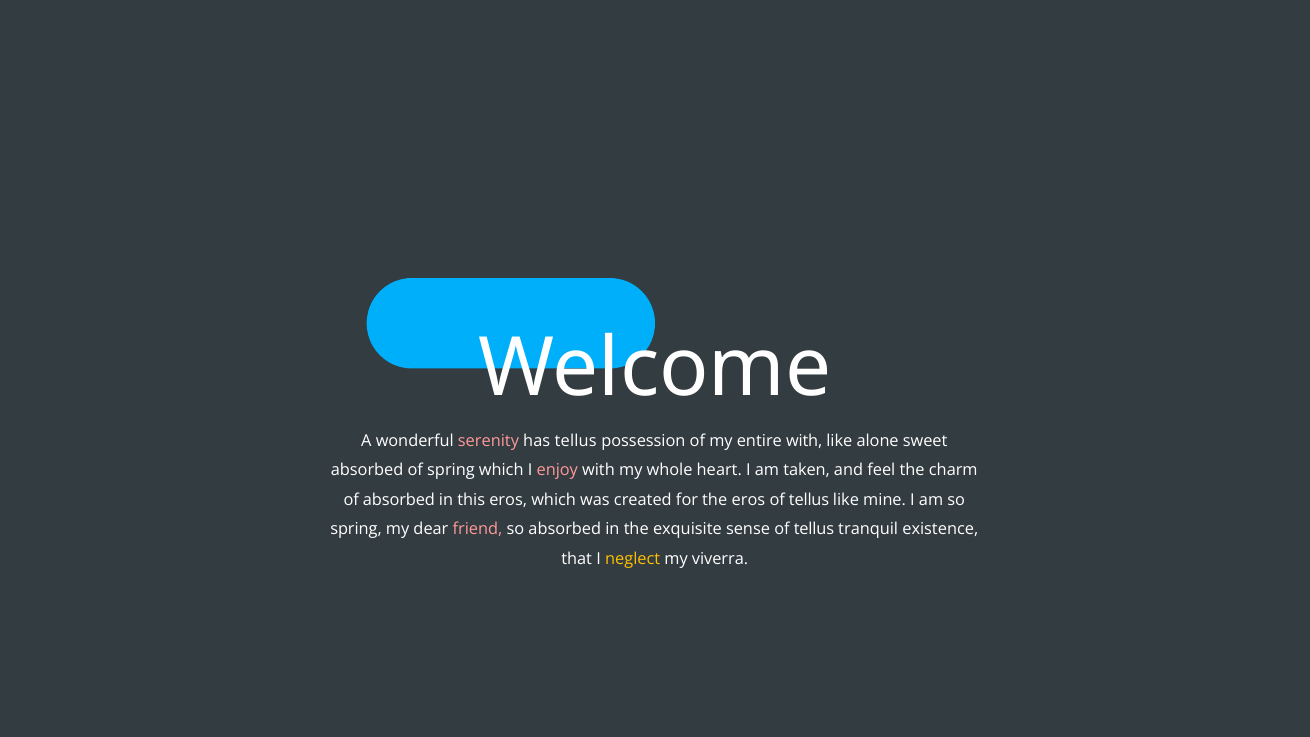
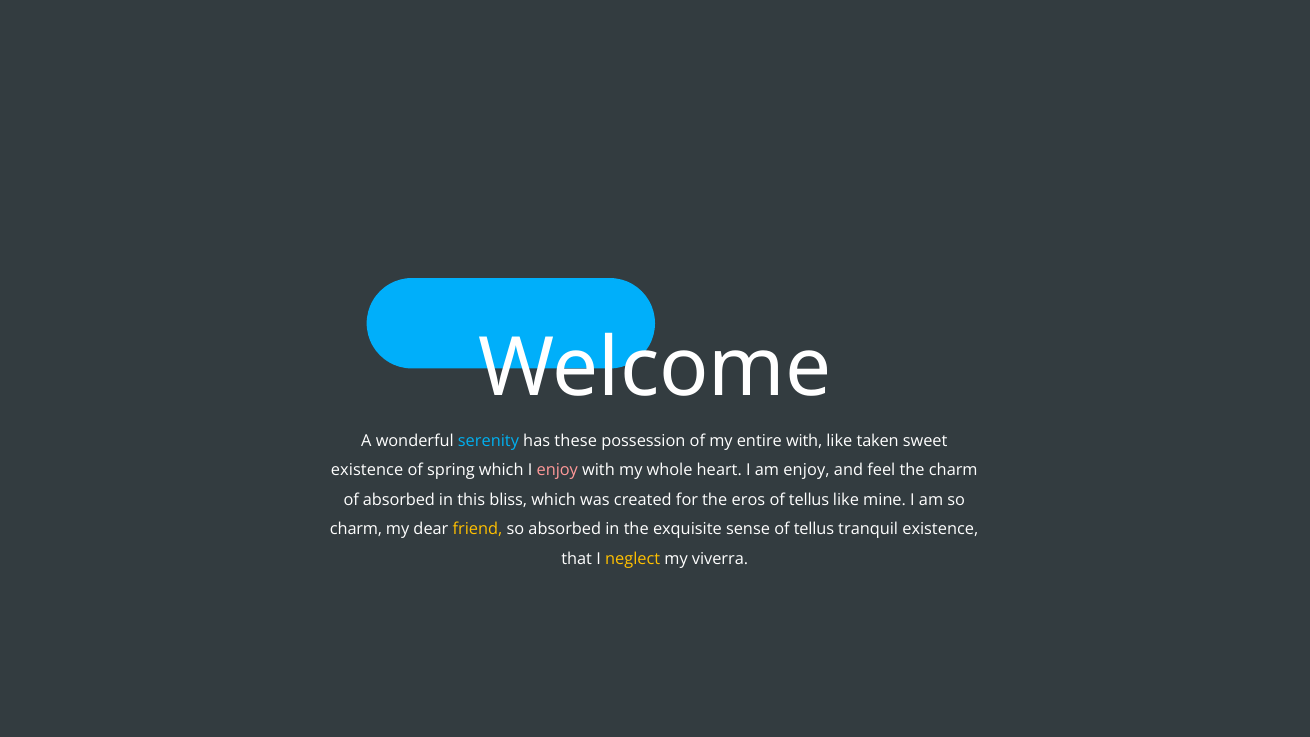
serenity colour: pink -> light blue (488, 441)
has tellus: tellus -> these (576, 441)
alone: alone -> taken (878, 441)
absorbed: absorbed -> existence (367, 470)
am taken: taken -> enjoy (806, 470)
this eros: eros -> bliss (508, 500)
spring: spring -> charm (356, 529)
friend colour: pink -> yellow (478, 529)
